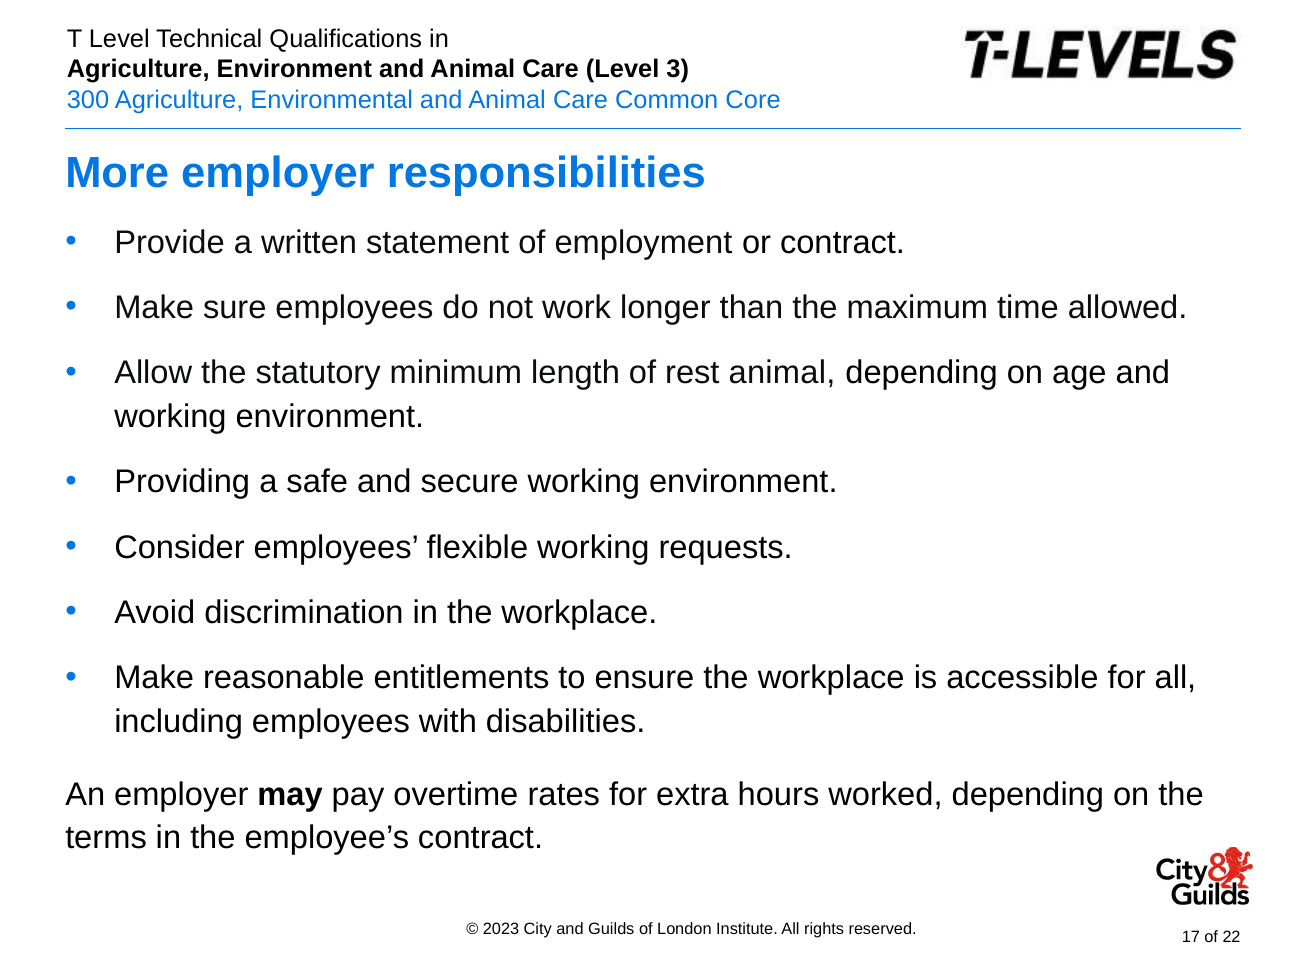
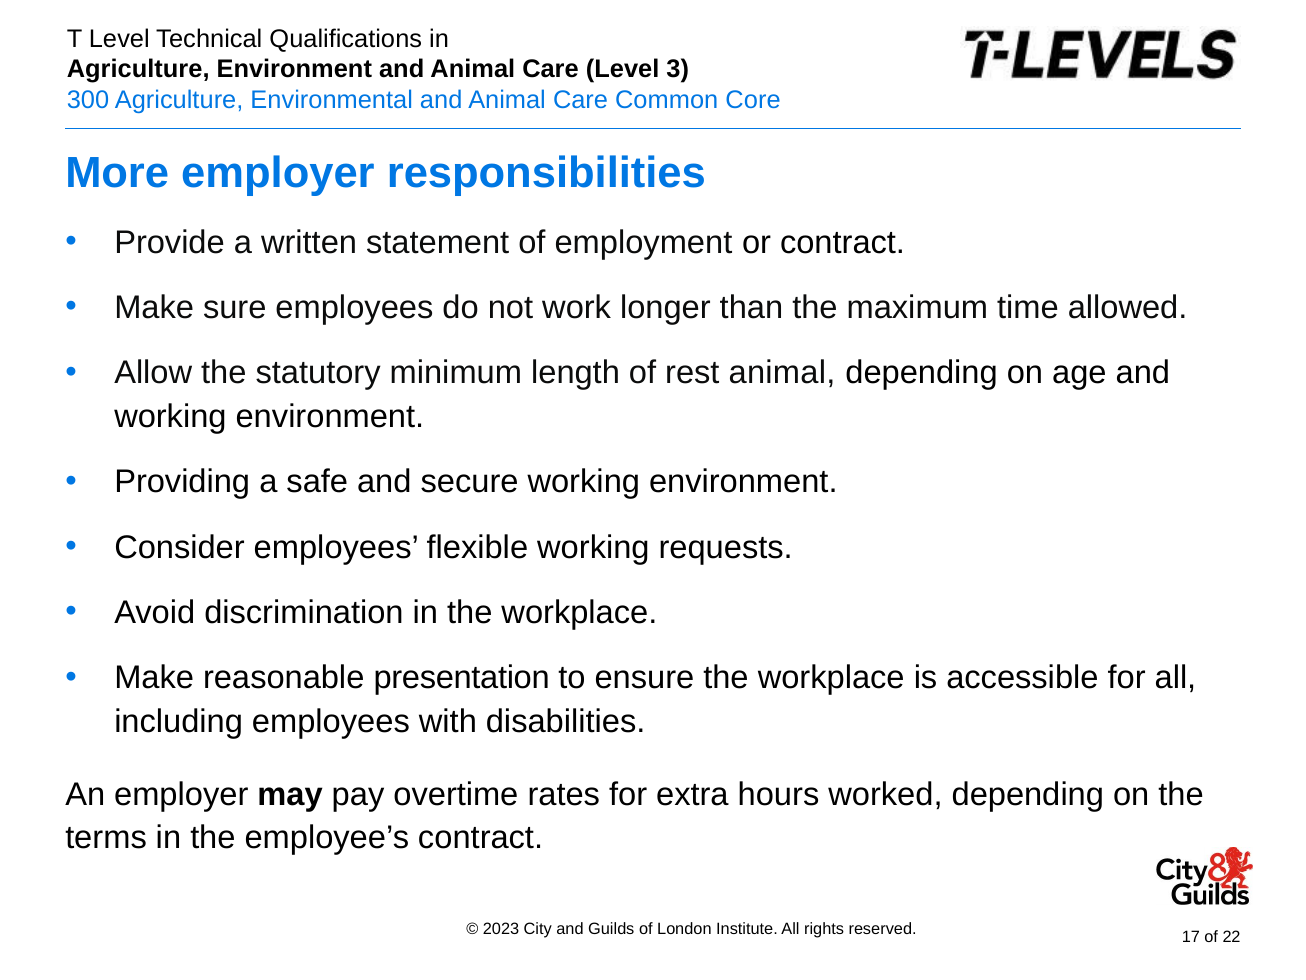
entitlements: entitlements -> presentation (462, 678)
